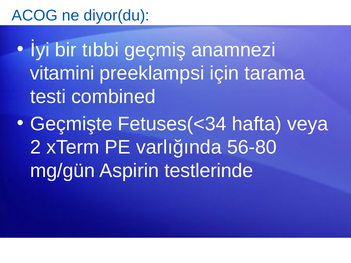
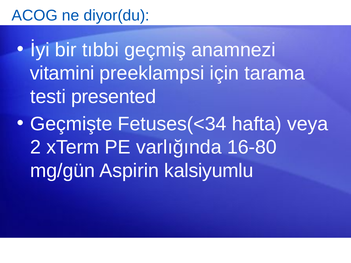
combined: combined -> presented (114, 97)
56-80: 56-80 -> 16-80 (252, 147)
testlerinde: testlerinde -> kalsiyumlu (209, 171)
